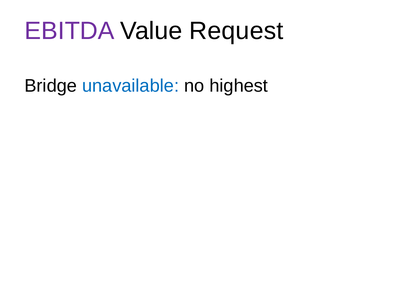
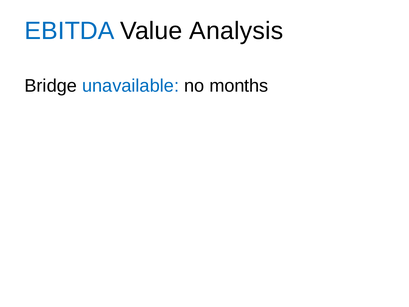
EBITDA colour: purple -> blue (70, 31)
Request: Request -> Analysis (236, 31)
highest: highest -> months (239, 86)
